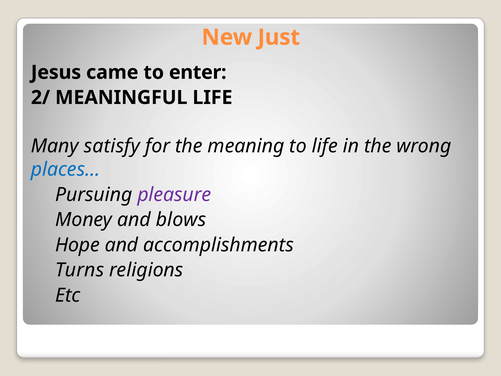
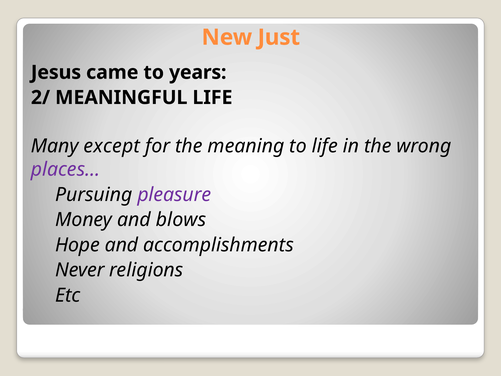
enter: enter -> years (198, 72)
satisfy: satisfy -> except (112, 146)
places… colour: blue -> purple (65, 169)
Turns: Turns -> Never (80, 270)
